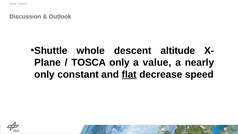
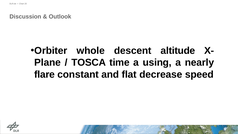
Shuttle: Shuttle -> Orbiter (51, 51)
TOSCA only: only -> time (120, 62)
value: value -> using (157, 62)
only: only -> flare (45, 74)
flat underline: present -> none (129, 74)
